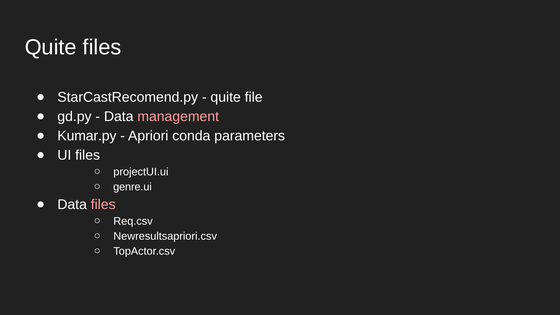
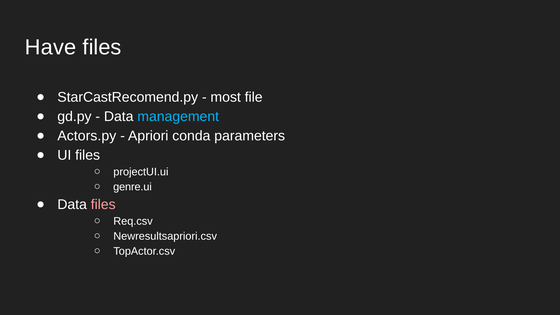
Quite: Quite -> Have (51, 47)
quite: quite -> most (226, 97)
management colour: pink -> light blue (178, 117)
Kumar.py: Kumar.py -> Actors.py (87, 136)
